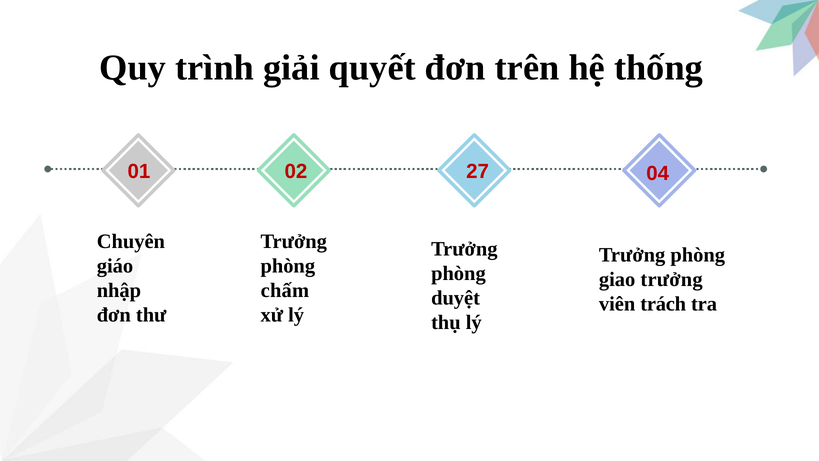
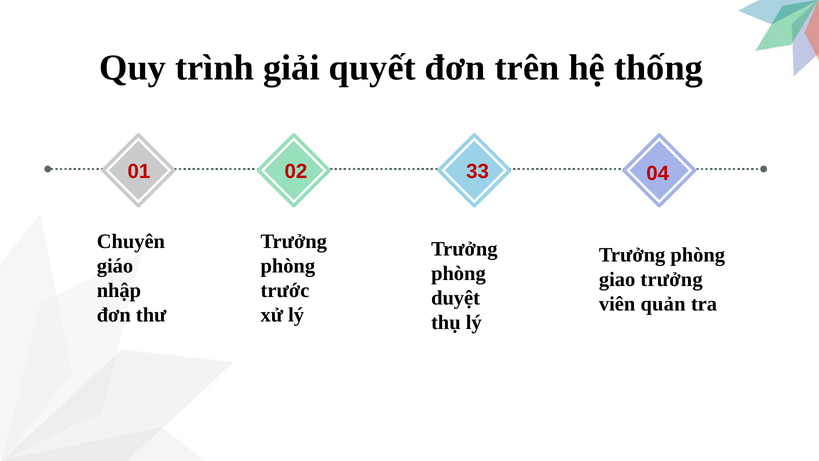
27: 27 -> 33 (478, 172)
chấm: chấm -> trước (285, 290)
trách: trách -> quản (663, 304)
